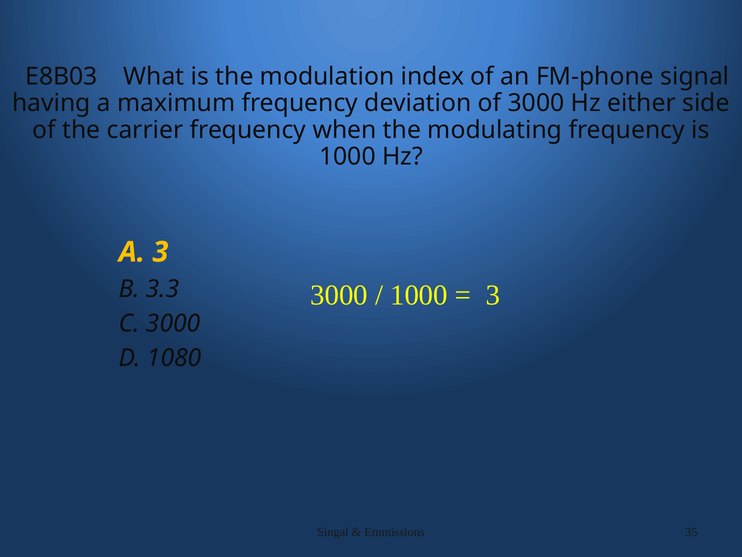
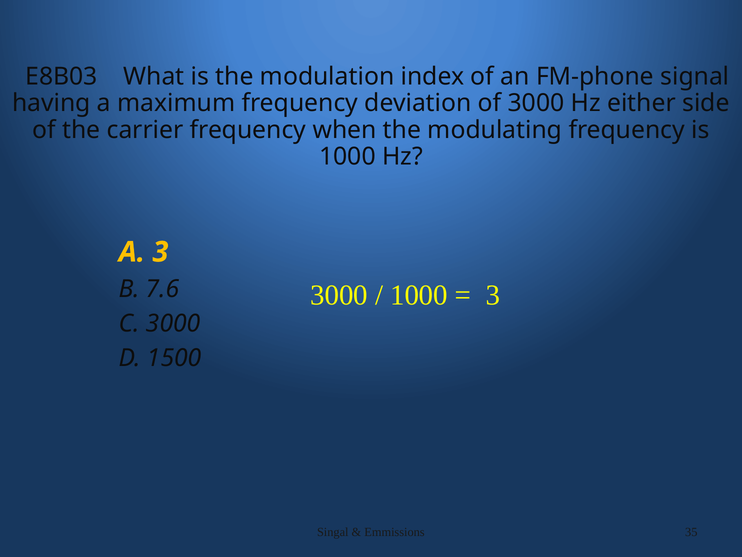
3.3: 3.3 -> 7.6 (163, 289)
1080: 1080 -> 1500 (174, 358)
